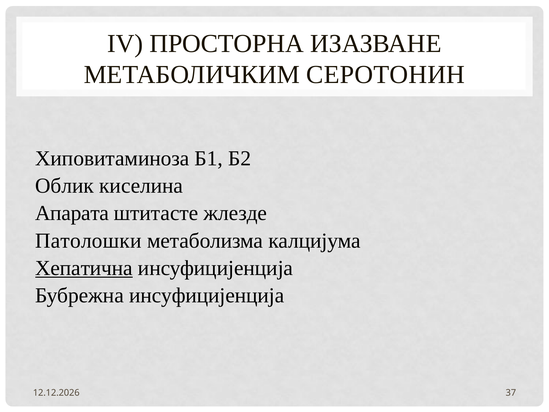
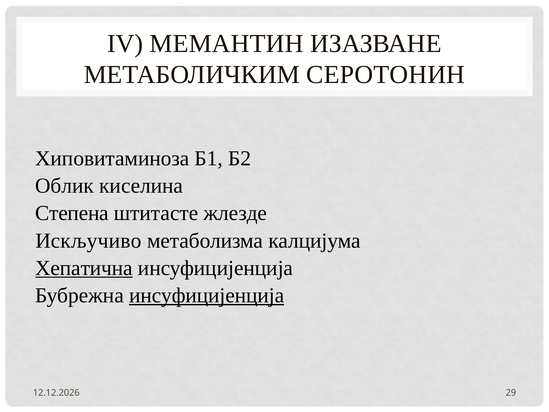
ПРОСТОРНА: ПРОСТОРНА -> МЕМАНТИН (226, 43)
Апарата: Апарата -> Степена (72, 213)
Патолошки: Патолошки -> Искључиво (88, 240)
инсуфицијенција underline: none -> present (207, 295)
37: 37 -> 29 (511, 392)
